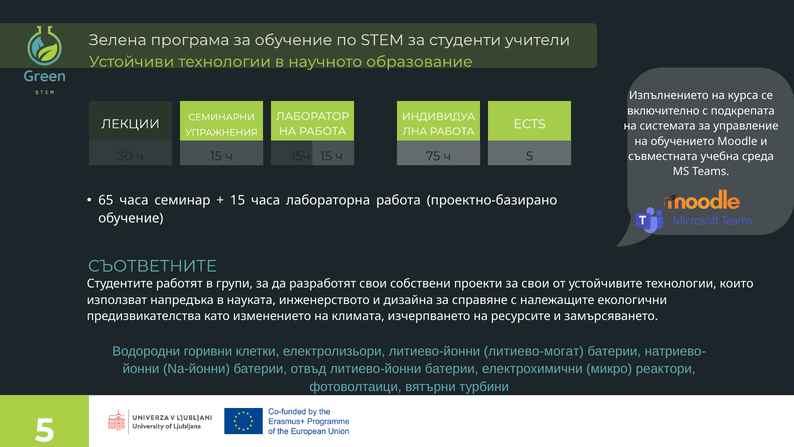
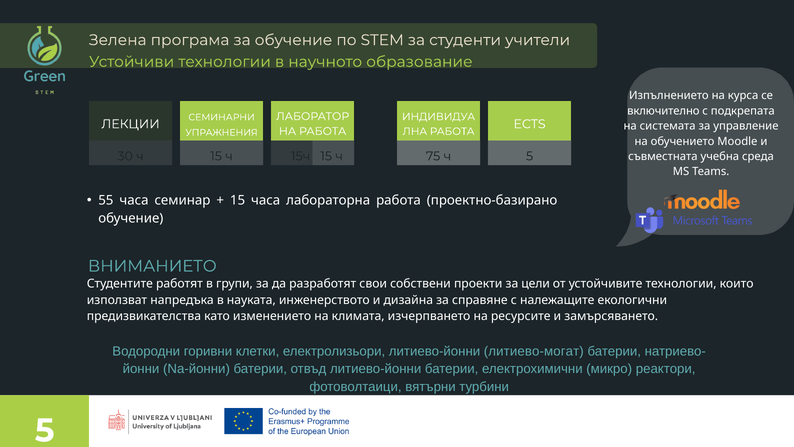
65: 65 -> 55 (106, 200)
СЪОТВЕТНИТЕ: СЪОТВЕТНИТЕ -> ВНИМАНИЕТО (152, 266)
за свои: свои -> цели (536, 283)
